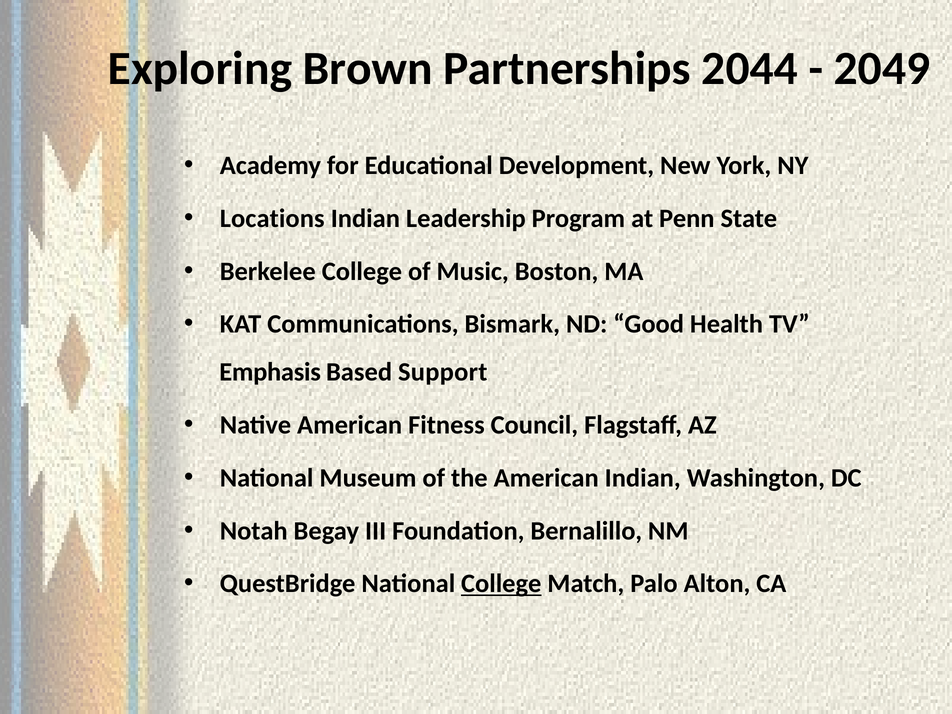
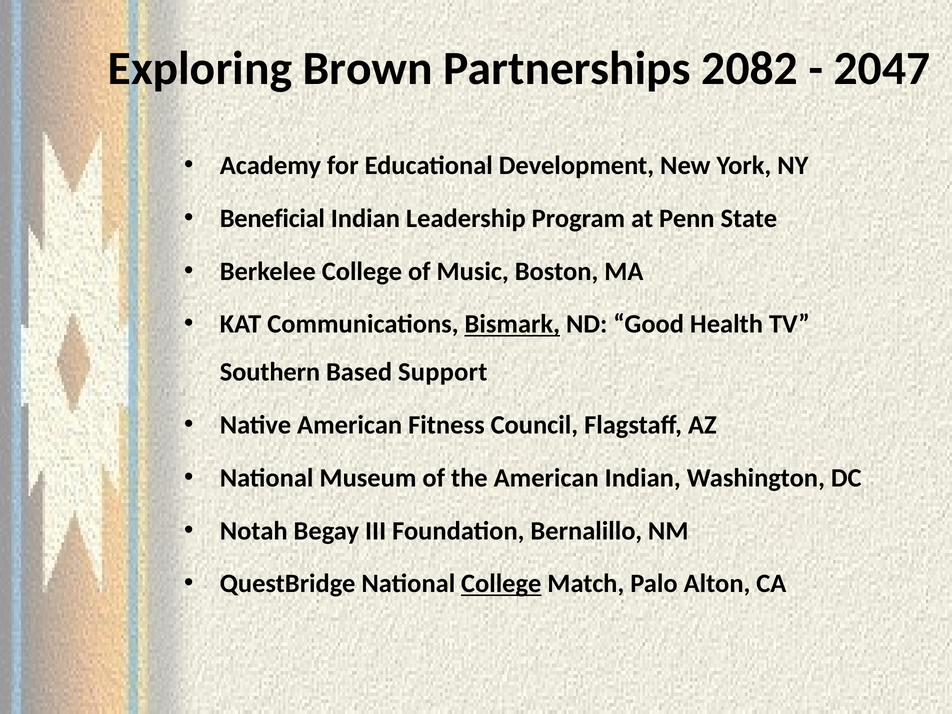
2044: 2044 -> 2082 (750, 68)
2049: 2049 -> 2047 (882, 68)
Locations: Locations -> Beneficial (272, 218)
Bismark underline: none -> present (512, 324)
Emphasis: Emphasis -> Southern (270, 372)
